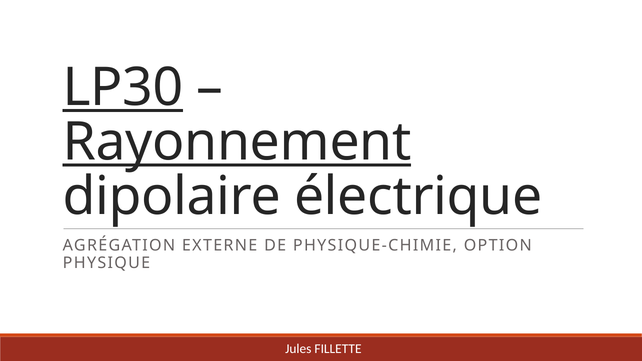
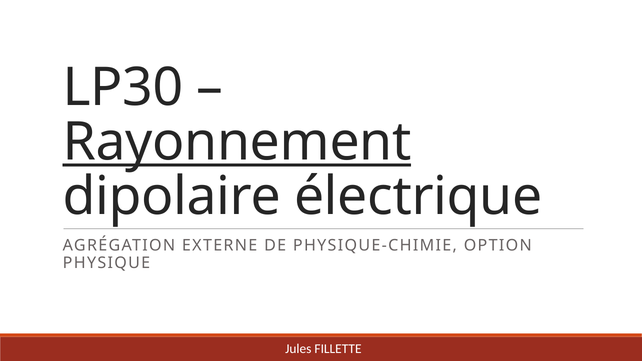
LP30 underline: present -> none (123, 88)
